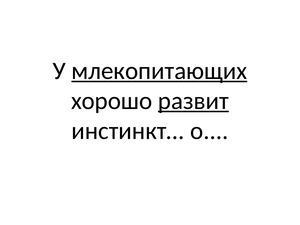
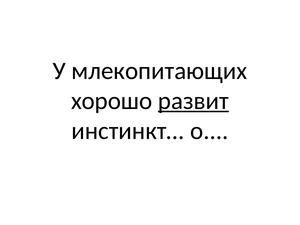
млекопитающих underline: present -> none (159, 71)
